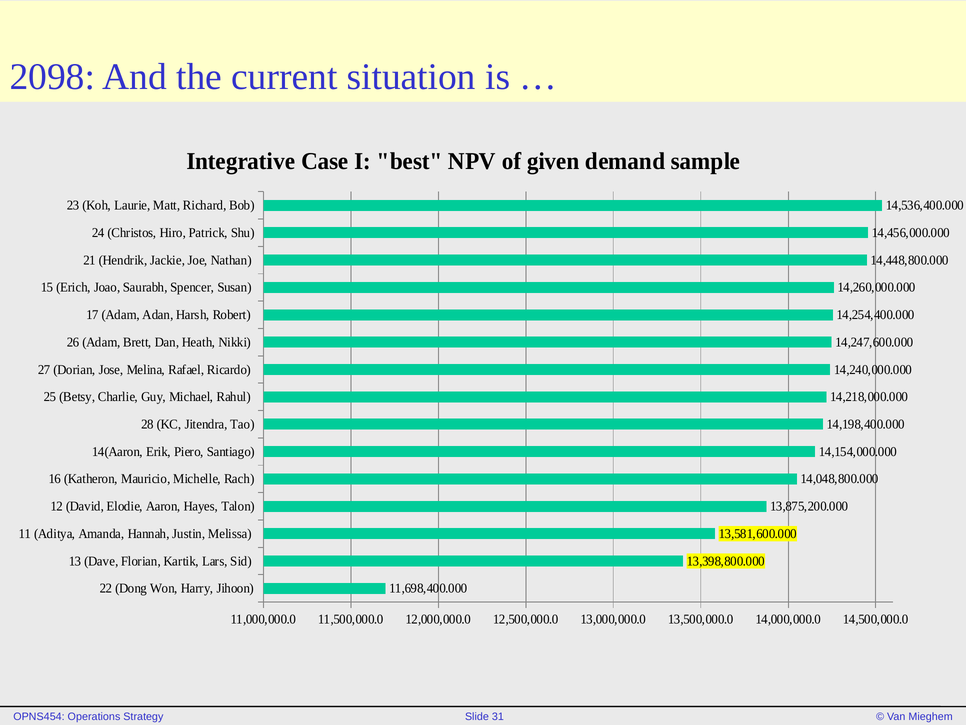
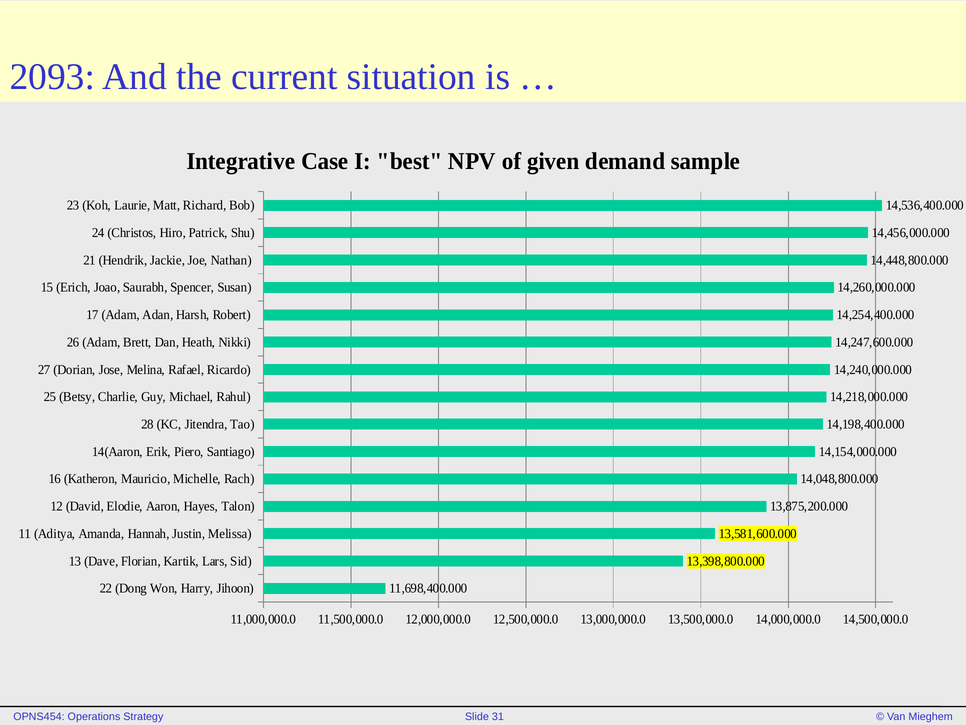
2098: 2098 -> 2093 (52, 77)
